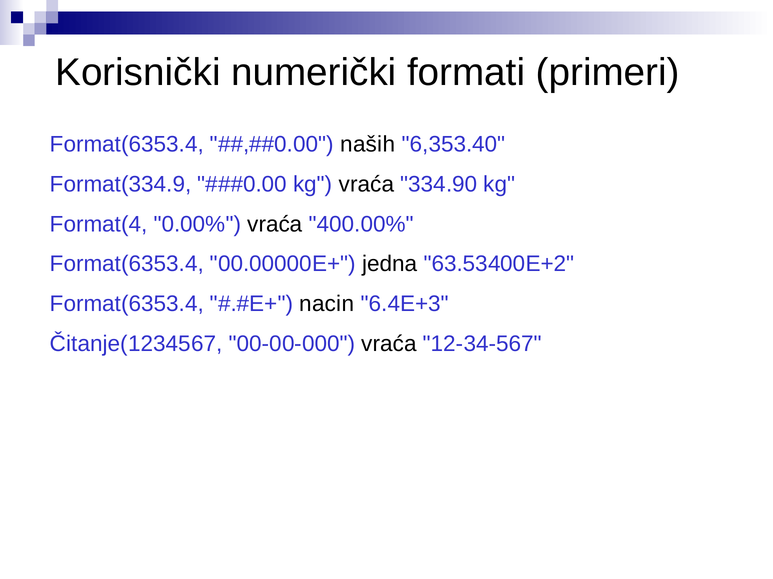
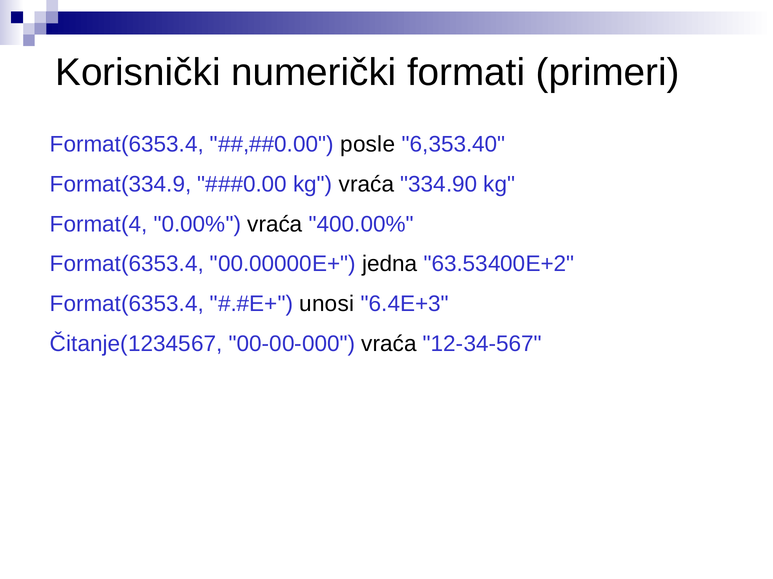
naših: naših -> posle (368, 145)
nacin: nacin -> unosi (327, 304)
